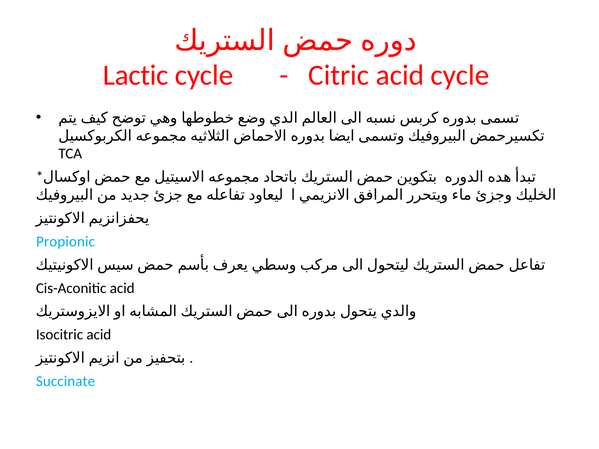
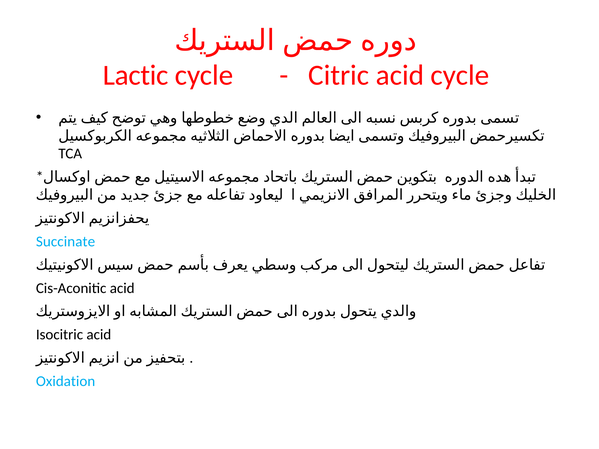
Propionic: Propionic -> Succinate (66, 242)
Succinate: Succinate -> Oxidation (66, 381)
